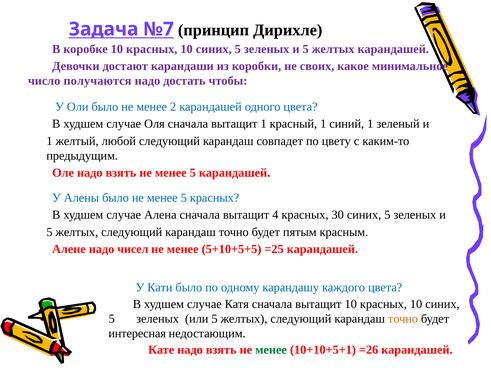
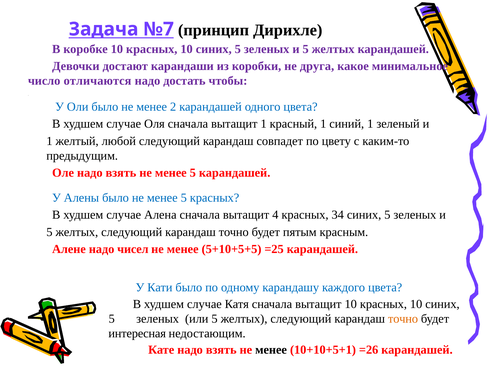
своих: своих -> друга (317, 66)
получаются: получаются -> отличаются (97, 81)
30: 30 -> 34 (338, 215)
менее colour: green -> black (271, 350)
